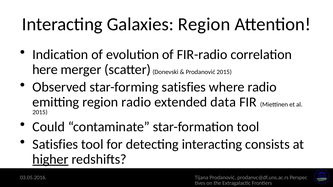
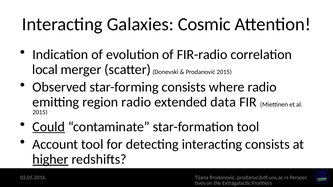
Galaxies Region: Region -> Cosmic (204, 24)
here: here -> local (45, 70)
star-forming satisfies: satisfies -> consists (184, 87)
Could underline: none -> present (49, 127)
Satisfies: Satisfies -> Account (55, 145)
